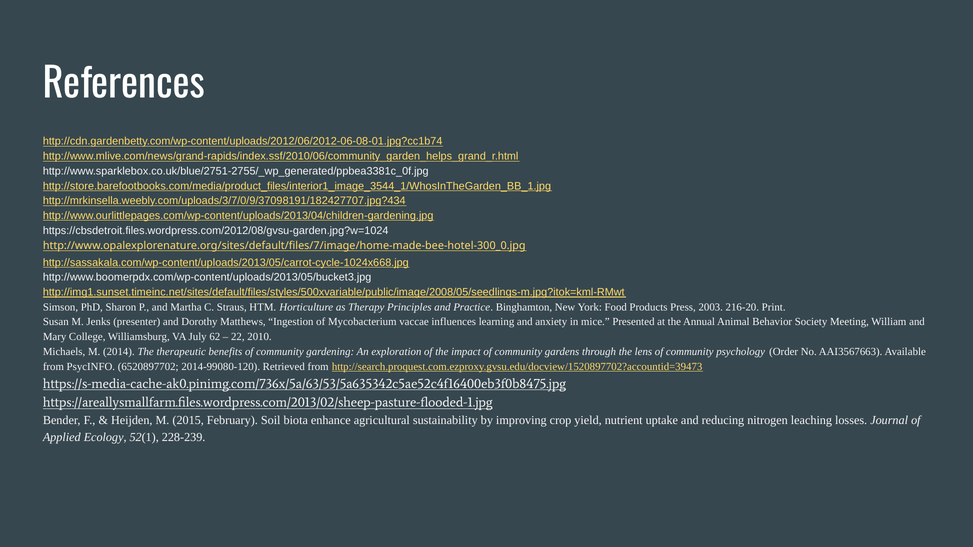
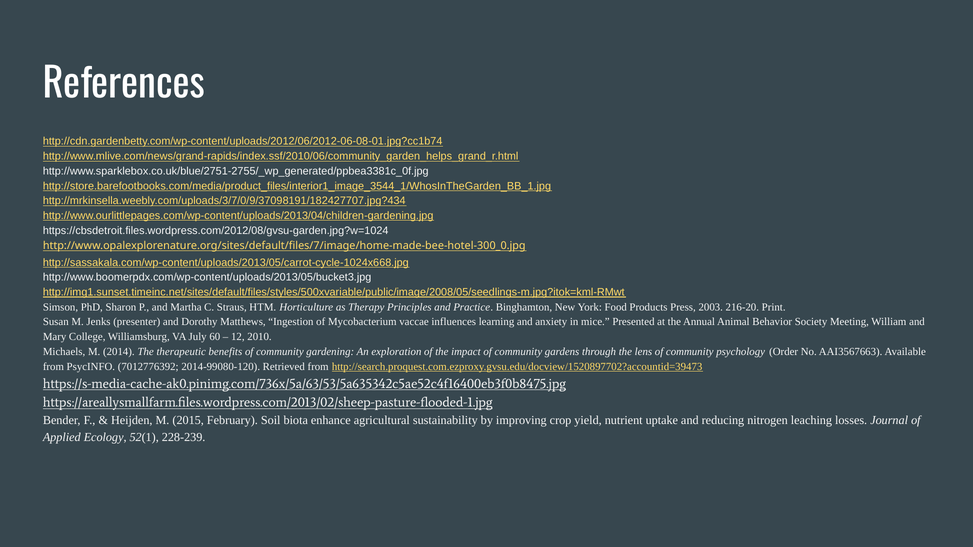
62: 62 -> 60 (215, 337)
22: 22 -> 12 (238, 337)
6520897702: 6520897702 -> 7012776392 (148, 367)
